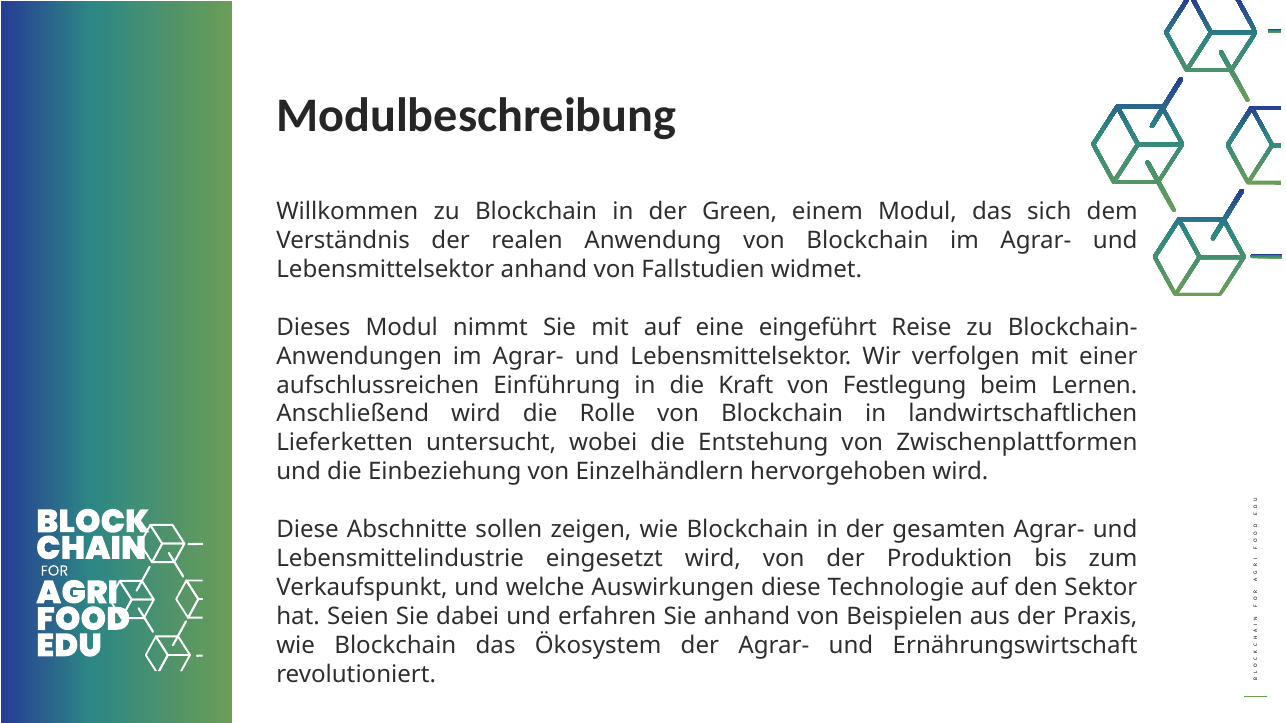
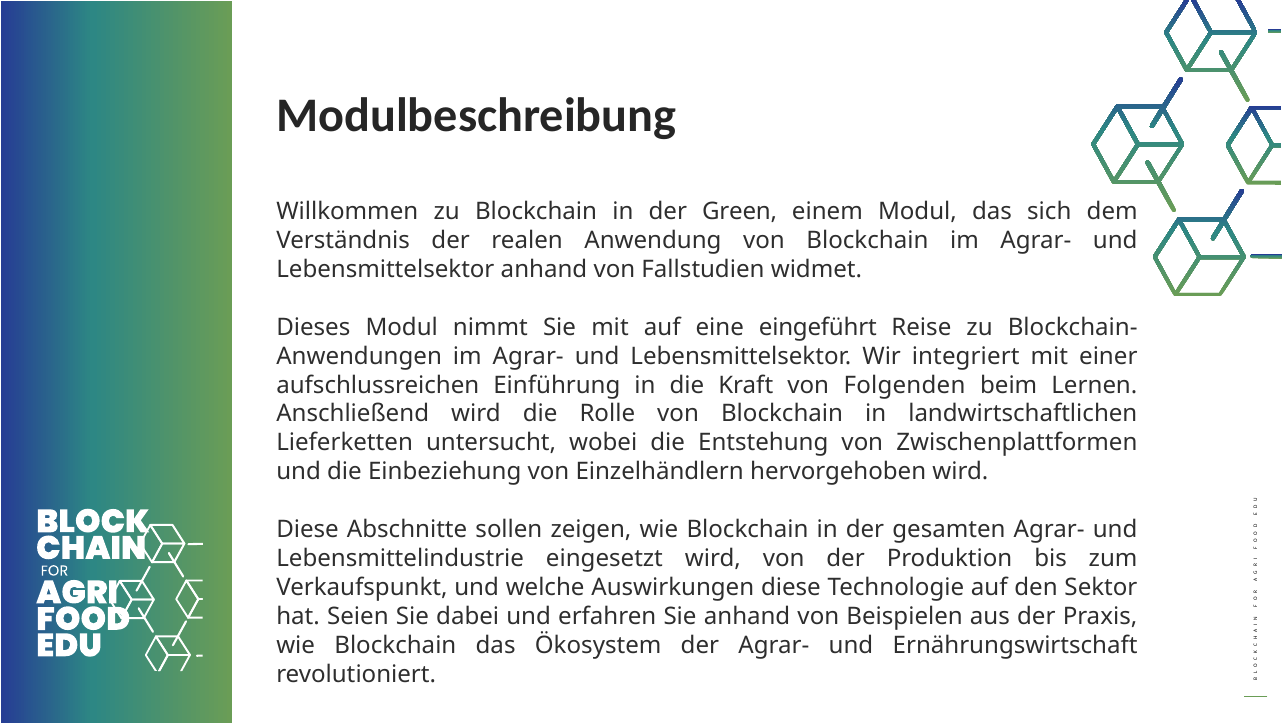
verfolgen: verfolgen -> integriert (966, 356)
Festlegung: Festlegung -> Folgenden (904, 385)
